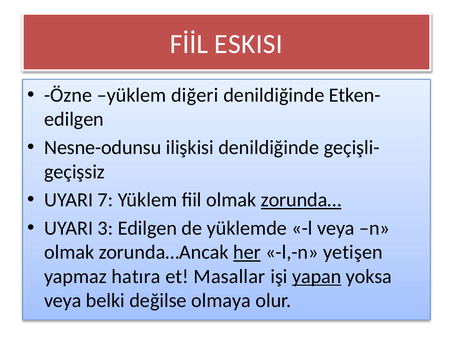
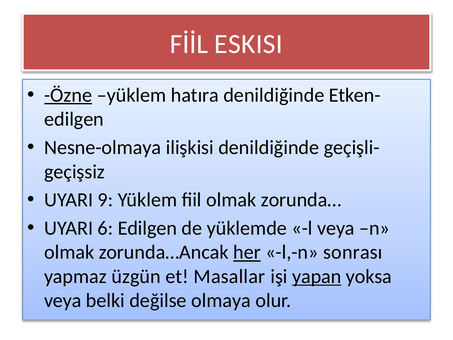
Özne underline: none -> present (68, 95)
diğeri: diğeri -> hatıra (195, 95)
Nesne-odunsu: Nesne-odunsu -> Nesne-olmaya (103, 147)
7: 7 -> 9 (105, 200)
zorunda… underline: present -> none (301, 200)
3: 3 -> 6 (105, 228)
yetişen: yetişen -> sonrası (353, 252)
hatıra: hatıra -> üzgün (136, 276)
